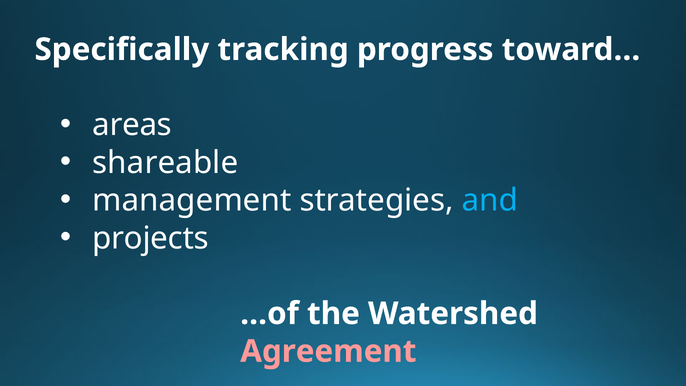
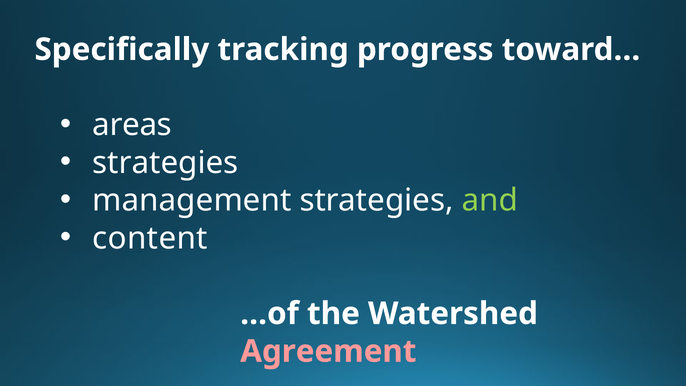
shareable: shareable -> strategies (165, 163)
and colour: light blue -> light green (490, 200)
projects: projects -> content (150, 238)
